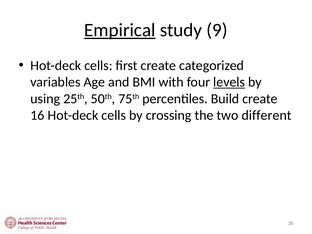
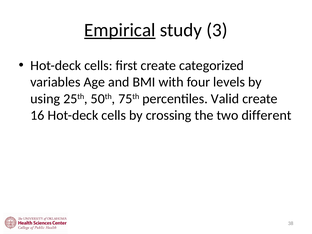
9: 9 -> 3 (217, 30)
levels underline: present -> none (229, 82)
Build: Build -> Valid (225, 99)
